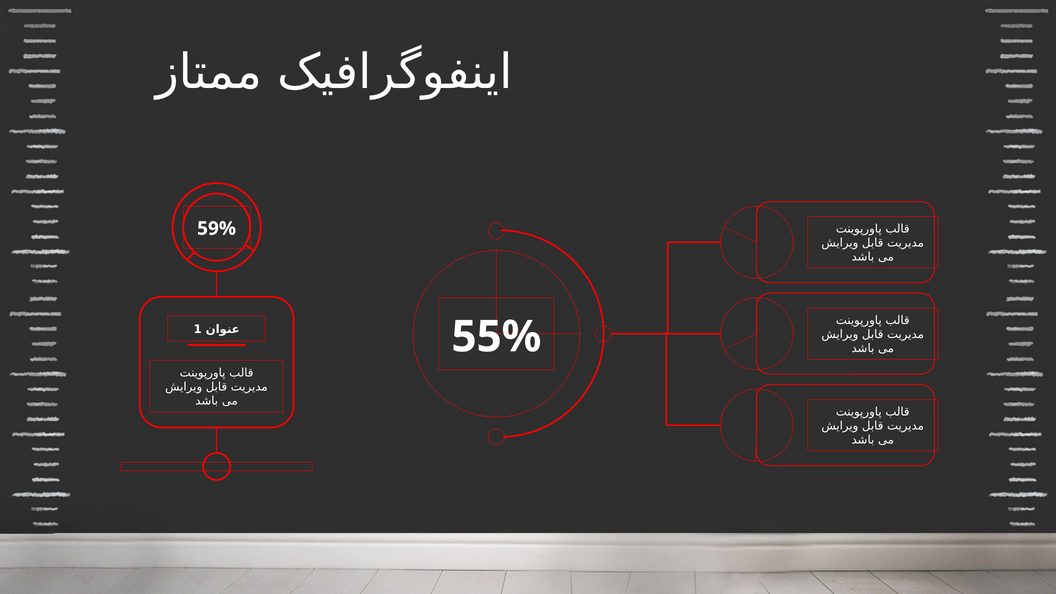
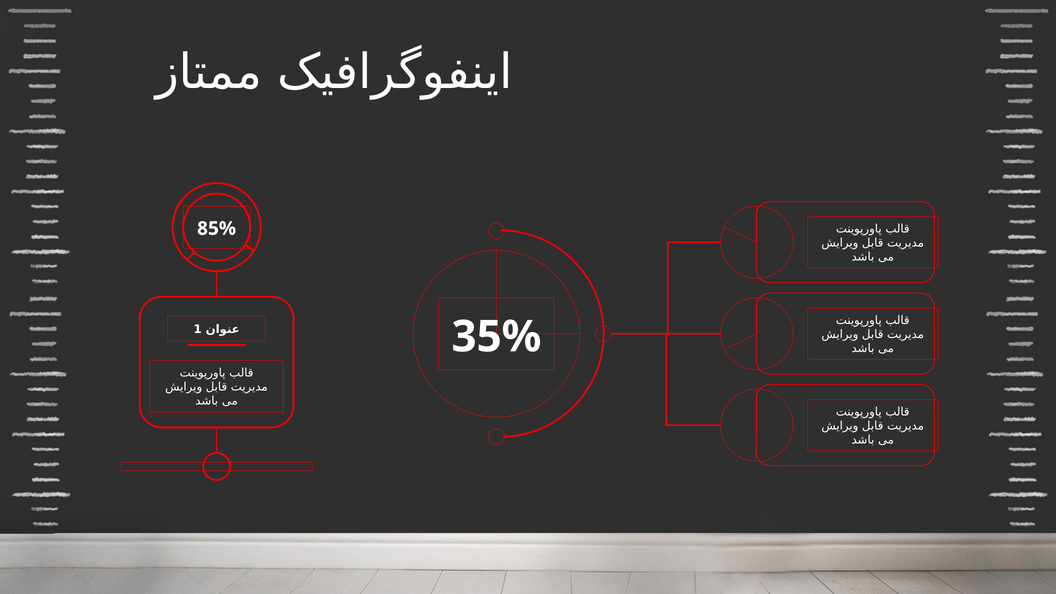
59%: 59% -> 85% (217, 229)
55%: 55% -> 35% (496, 337)
